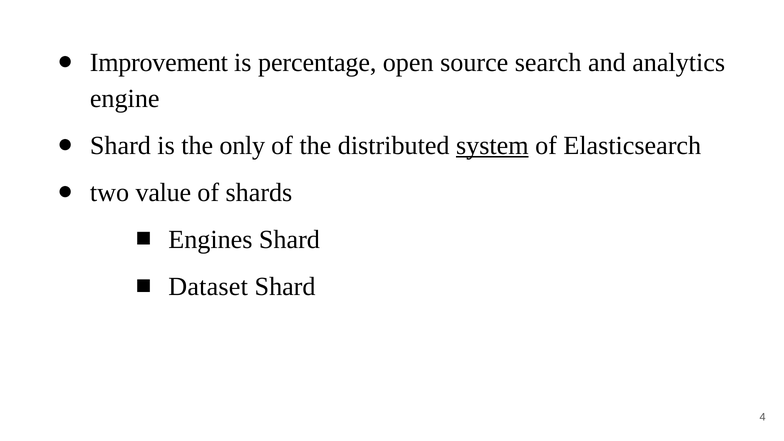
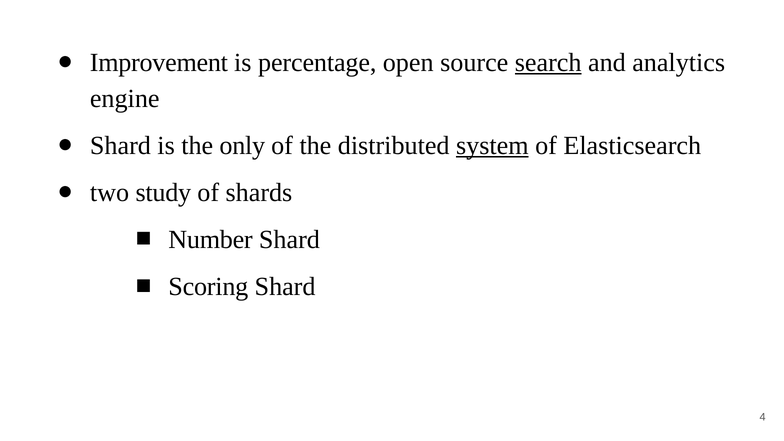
search underline: none -> present (548, 62)
value: value -> study (163, 193)
Engines: Engines -> Number (211, 240)
Dataset: Dataset -> Scoring (208, 287)
